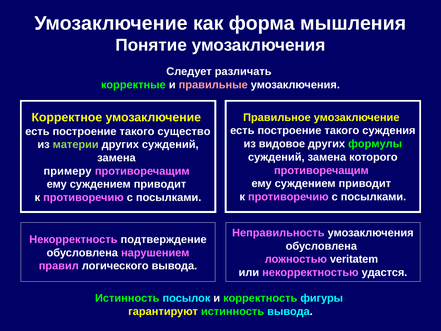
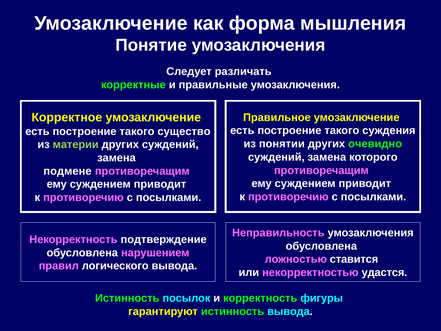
правильные colour: pink -> white (213, 85)
видовое: видовое -> понятии (282, 144)
формулы: формулы -> очевидно (375, 144)
примеру: примеру -> подмене (68, 171)
veritatem: veritatem -> ставится (354, 259)
